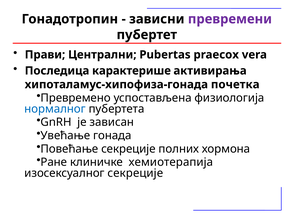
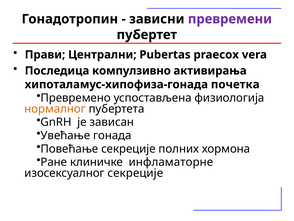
карактерише: карактерише -> компулзивно (131, 71)
нормалног colour: blue -> orange (55, 109)
хемиотерапија: хемиотерапија -> инфламаторне (171, 162)
